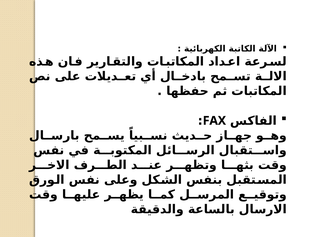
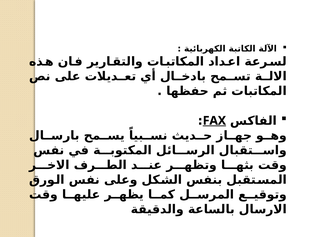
FAX underline: none -> present (214, 121)
